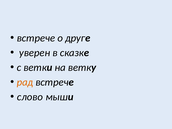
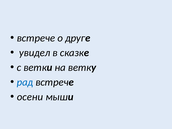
уверен: уверен -> увидел (35, 53)
рад colour: orange -> blue (25, 82)
слово: слово -> осени (30, 97)
